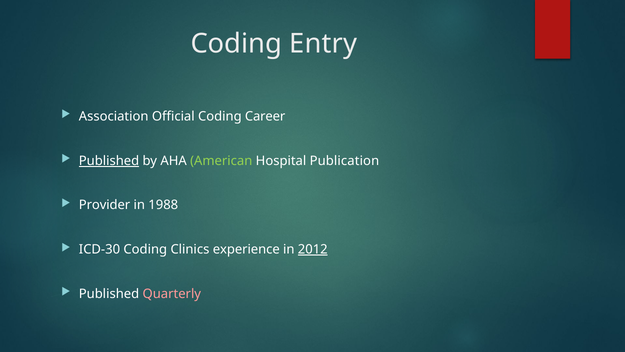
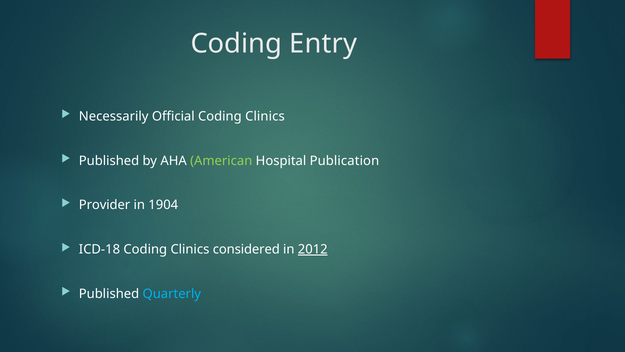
Association: Association -> Necessarily (114, 116)
Official Coding Career: Career -> Clinics (265, 116)
Published underline: present -> none (109, 161)
1988: 1988 -> 1904 (163, 205)
ICD-30: ICD-30 -> ICD-18 (99, 249)
experience: experience -> considered (246, 249)
Quarterly colour: pink -> light blue (172, 293)
